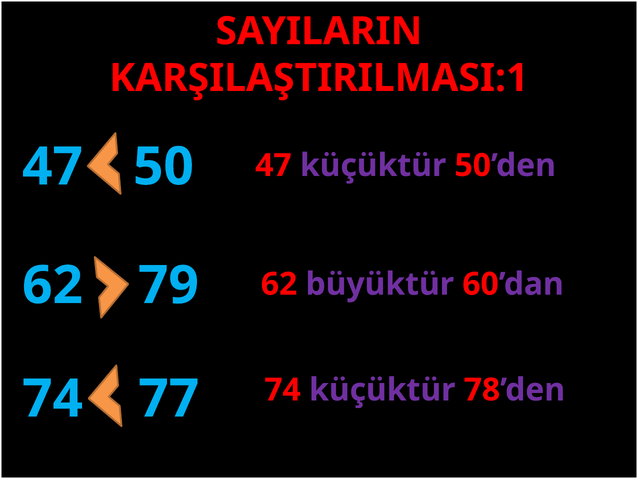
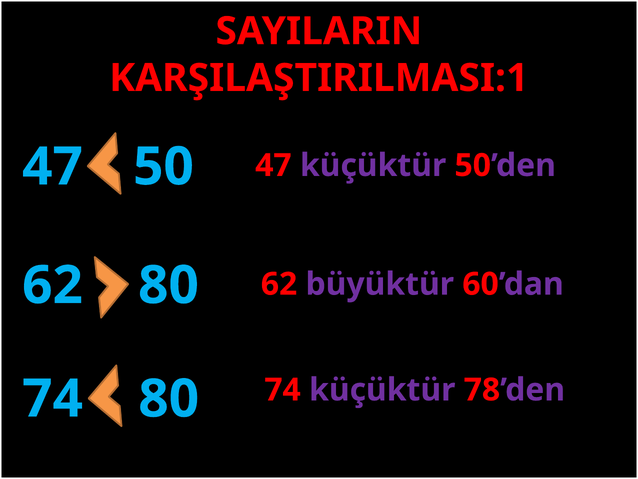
62 79: 79 -> 80 (168, 285)
74 77: 77 -> 80 (169, 399)
